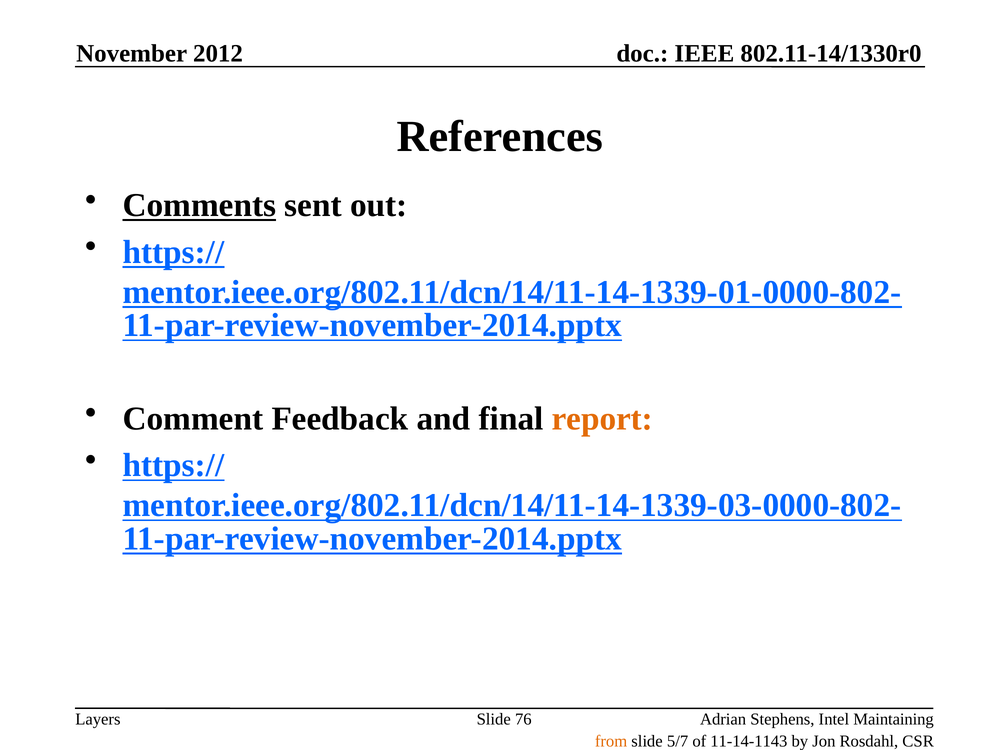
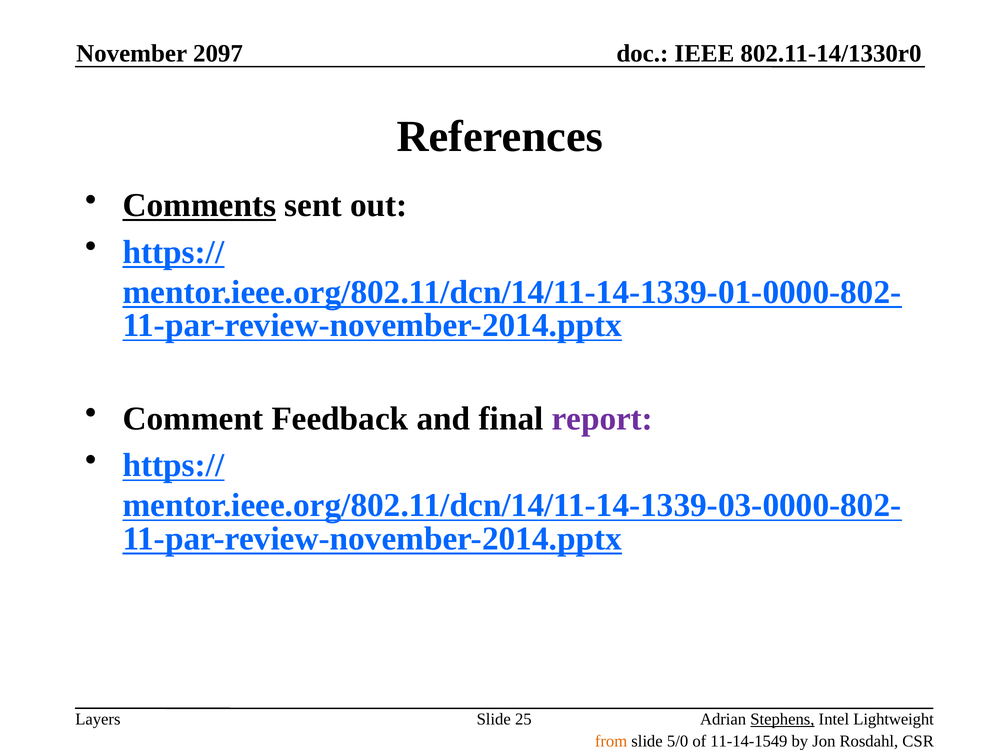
2012: 2012 -> 2097 (218, 53)
report colour: orange -> purple (602, 419)
Stephens underline: none -> present (782, 719)
Maintaining: Maintaining -> Lightweight (894, 719)
76: 76 -> 25 (523, 719)
5/7: 5/7 -> 5/0 (678, 741)
11-14-1143: 11-14-1143 -> 11-14-1549 (749, 741)
